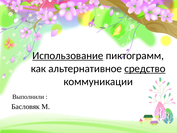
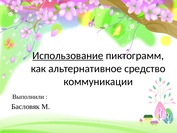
средство underline: present -> none (145, 69)
